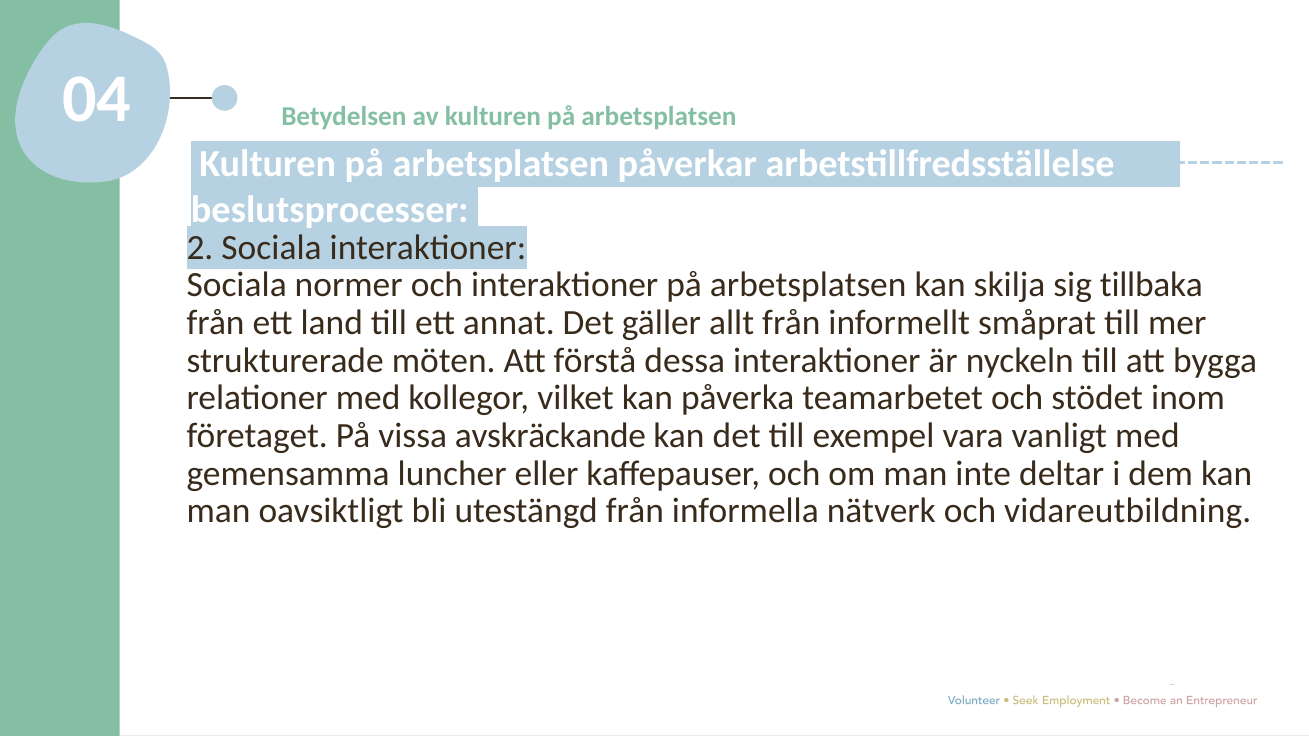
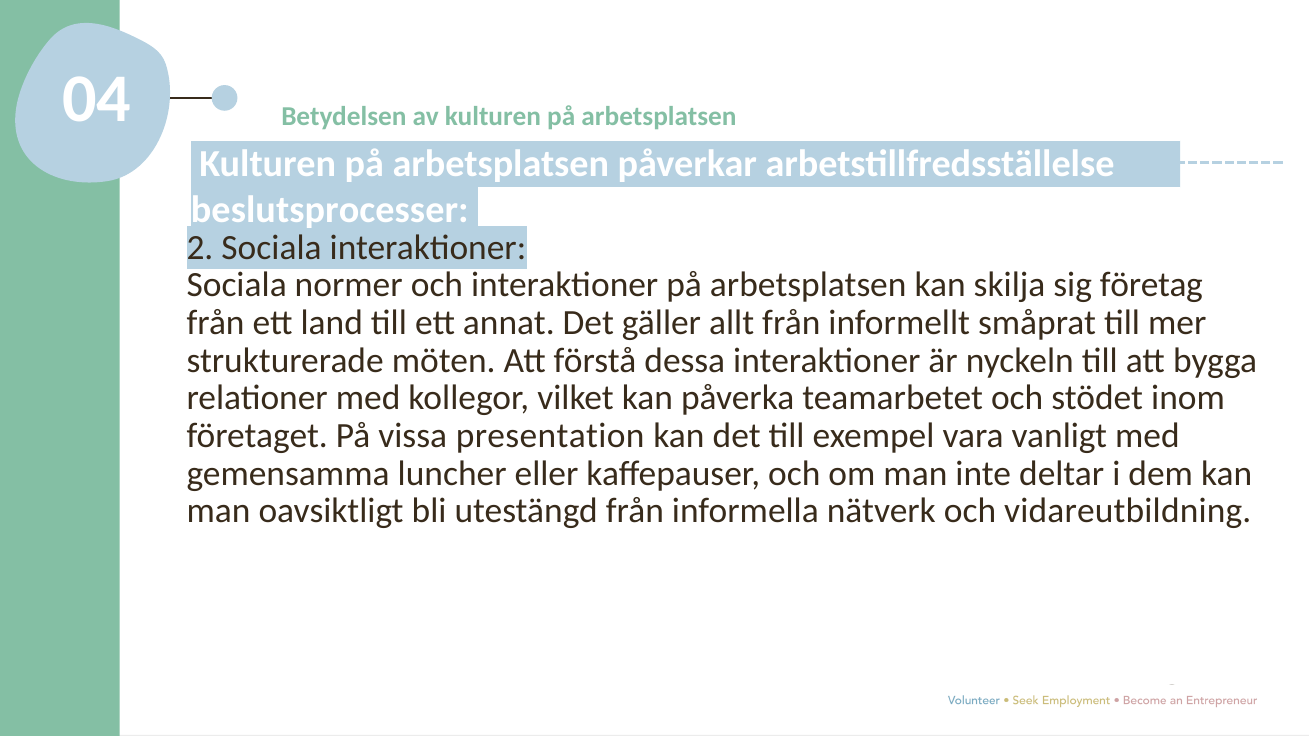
tillbaka: tillbaka -> företag (1151, 285)
avskräckande: avskräckande -> presentation (550, 436)
